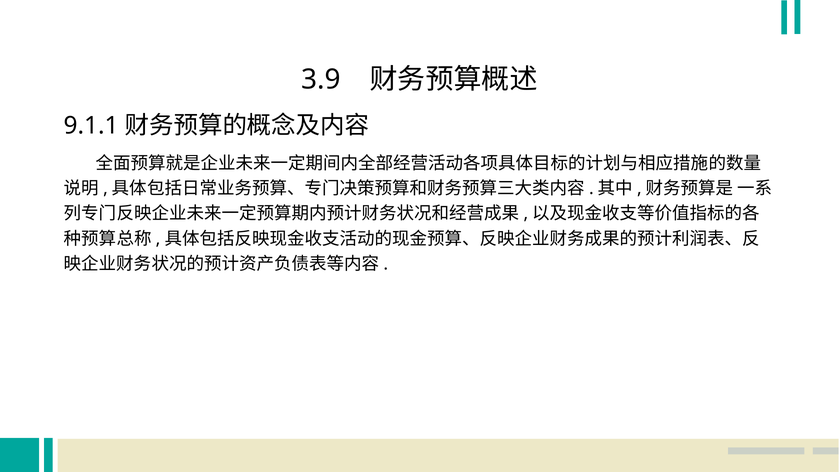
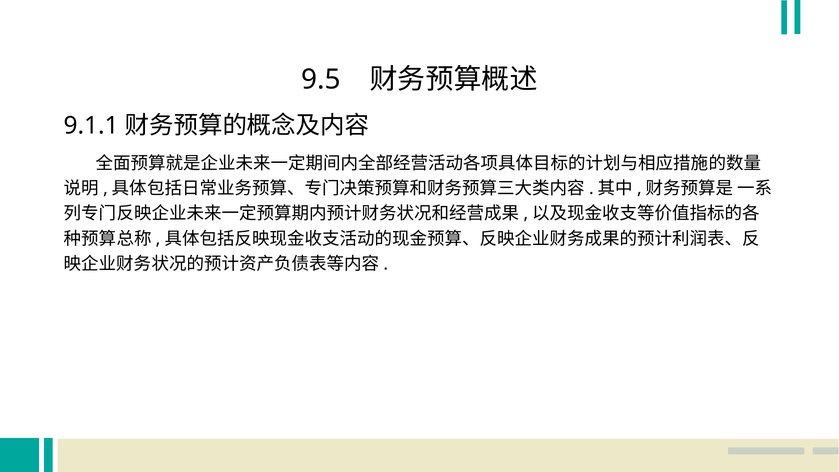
3.9: 3.9 -> 9.5 (321, 80)
